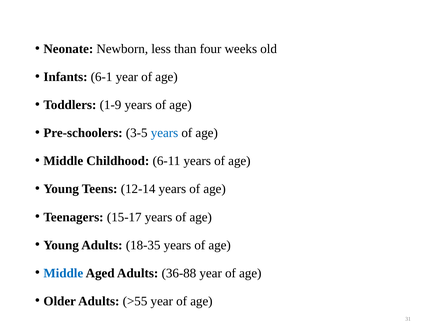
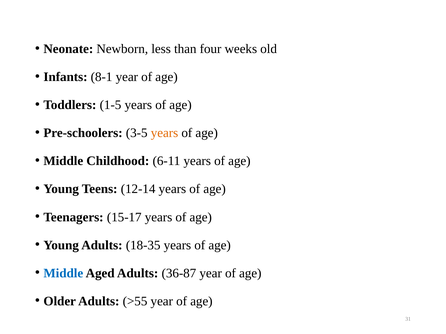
6-1: 6-1 -> 8-1 (102, 77)
1-9: 1-9 -> 1-5 (111, 105)
years colour: blue -> orange (164, 133)
36-88: 36-88 -> 36-87 (179, 273)
